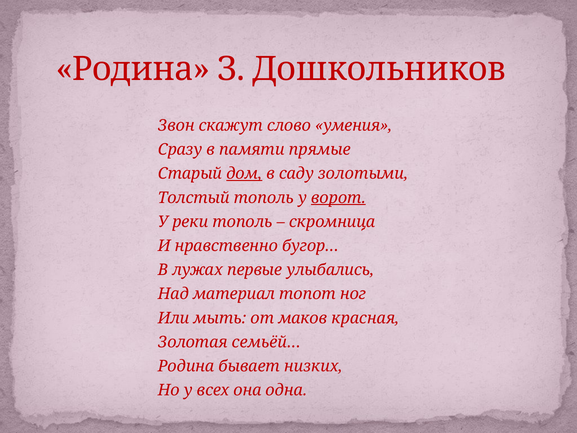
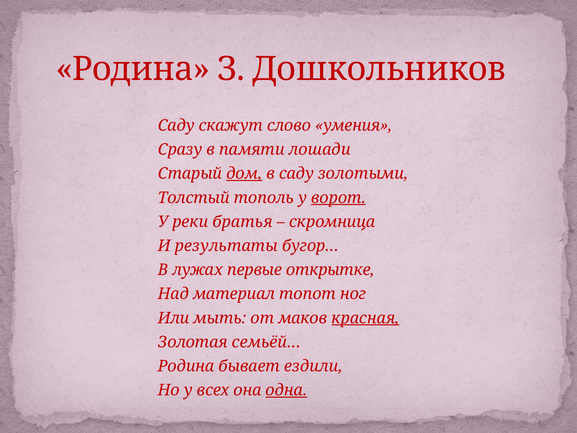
Звон: Звон -> Саду (176, 125)
прямые: прямые -> лошади (320, 149)
реки тополь: тополь -> братья (243, 222)
нравственно: нравственно -> результаты (226, 246)
улыбались: улыбались -> открытке (330, 270)
красная underline: none -> present (365, 318)
низких: низких -> ездили (313, 366)
одна underline: none -> present (286, 390)
